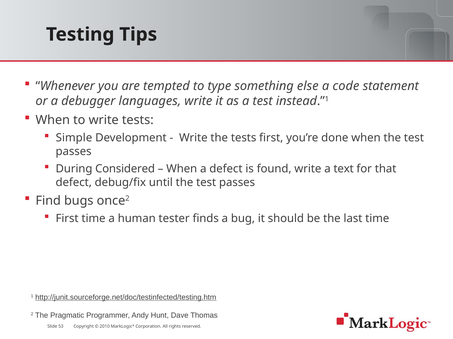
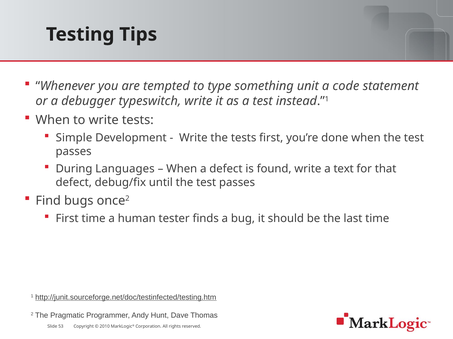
else: else -> unit (308, 86)
languages: languages -> typeswitch (150, 101)
Considered: Considered -> Languages (125, 169)
